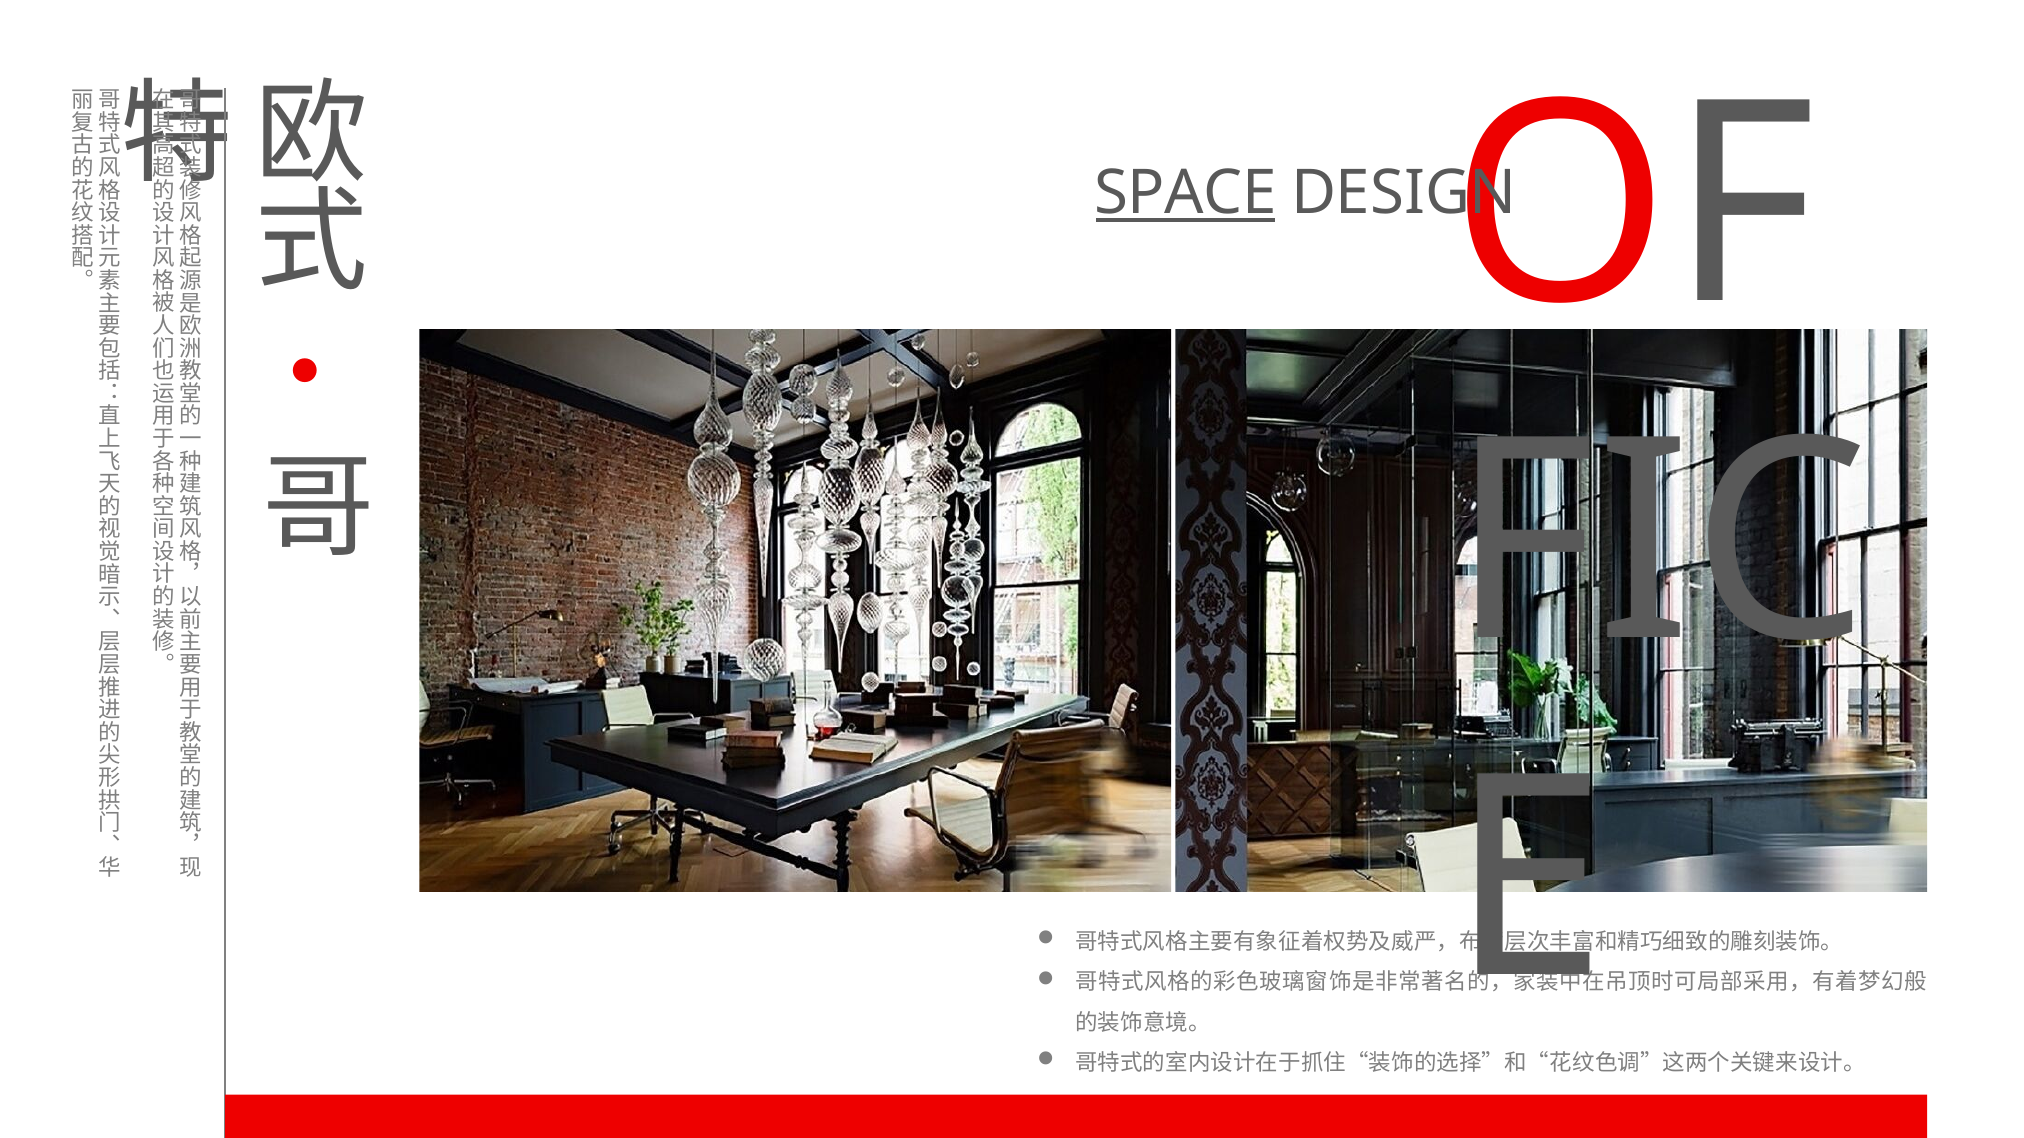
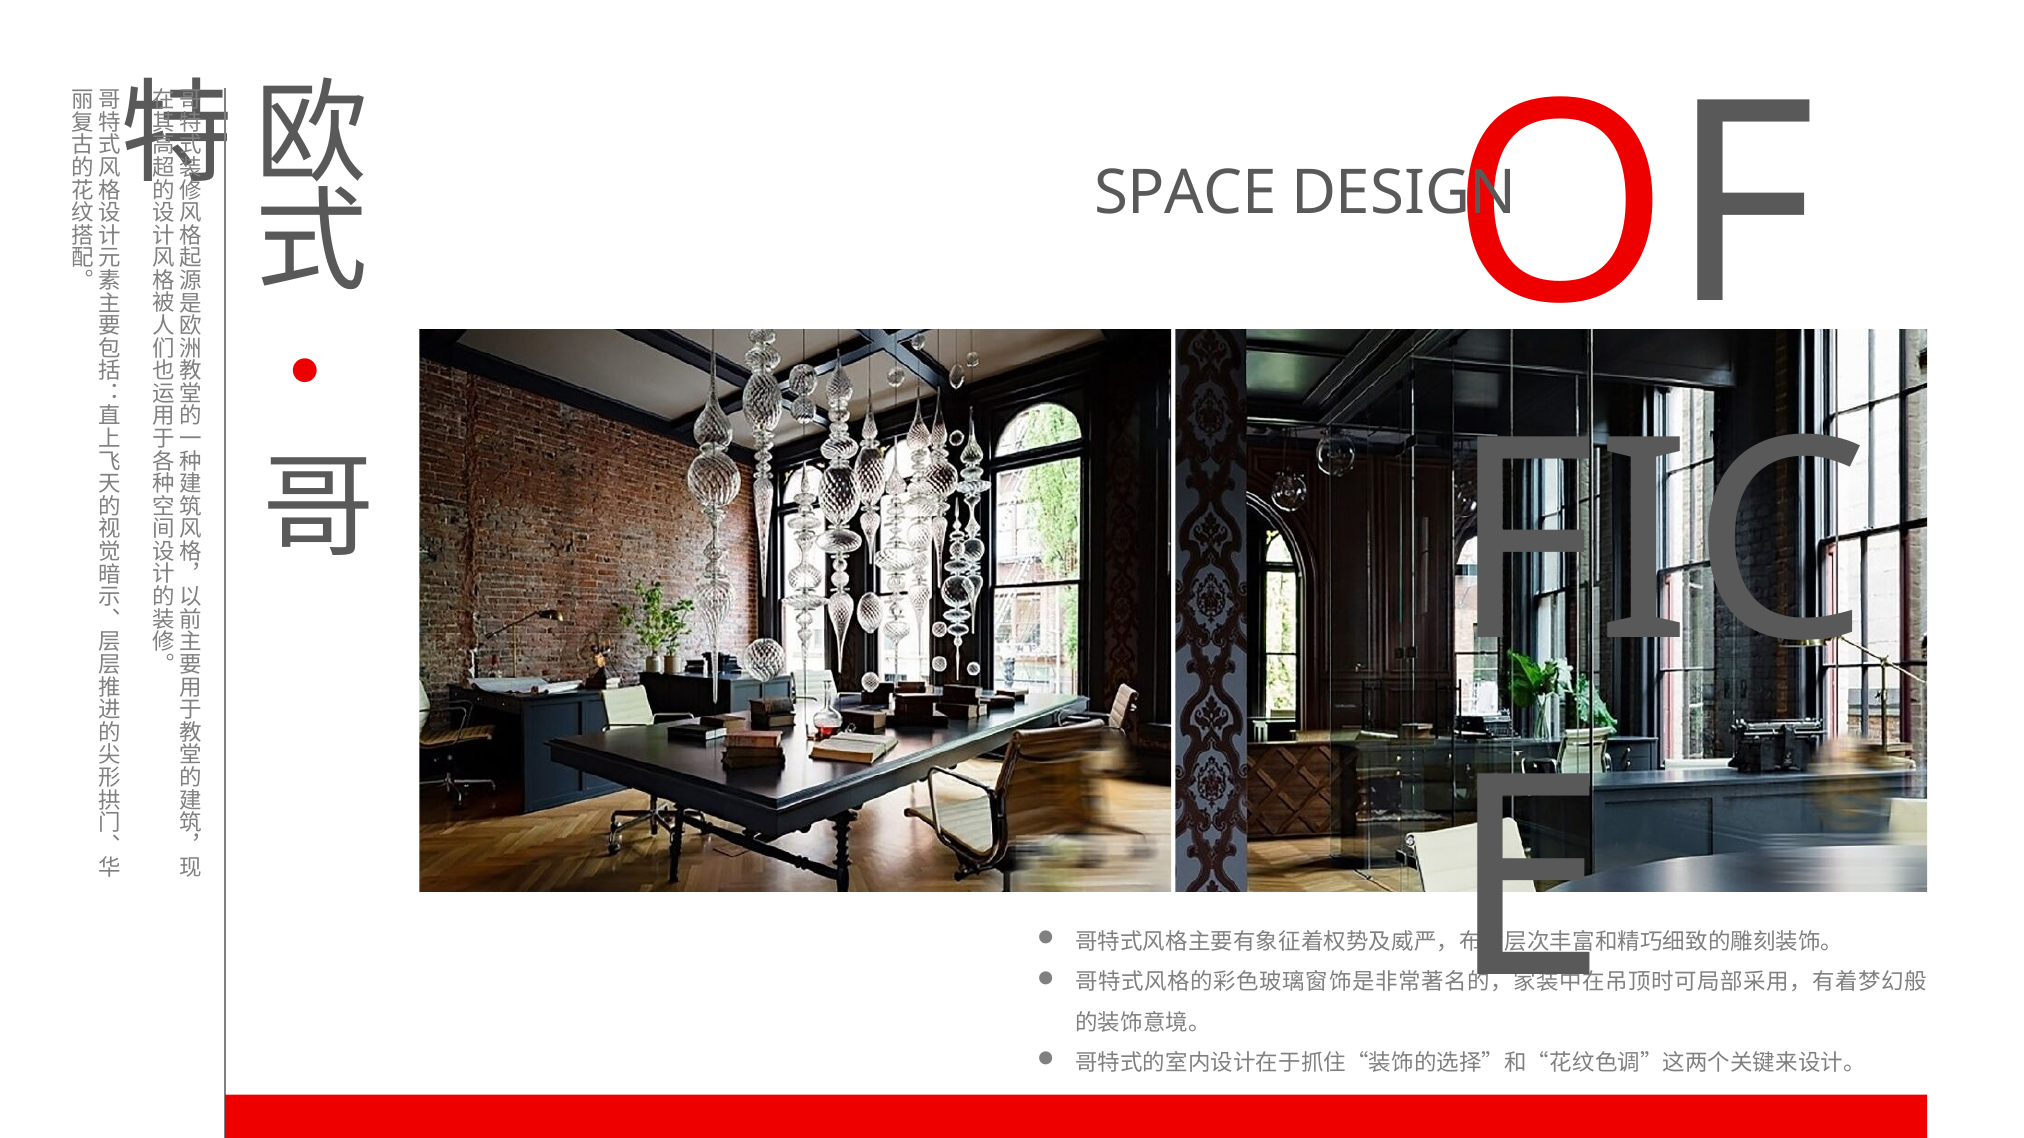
SPACE underline: present -> none (1186, 194)
